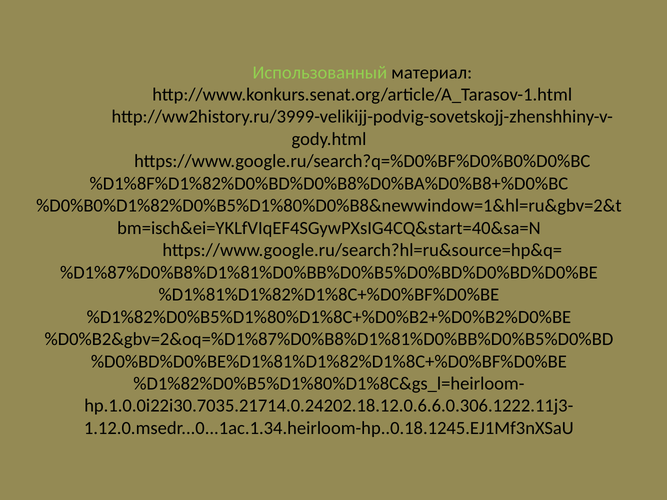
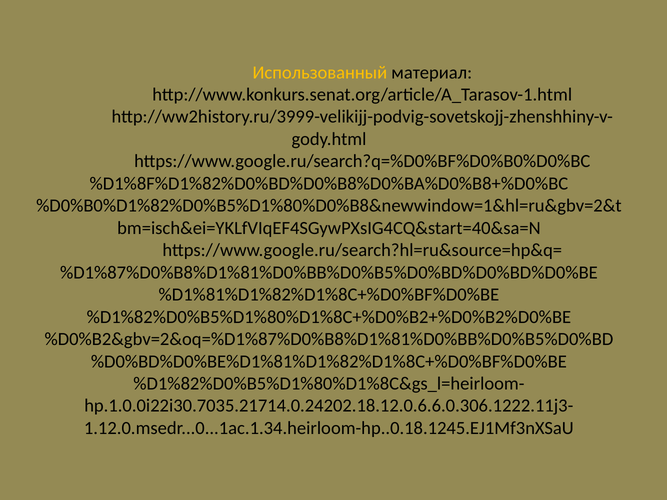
Использованный colour: light green -> yellow (320, 72)
